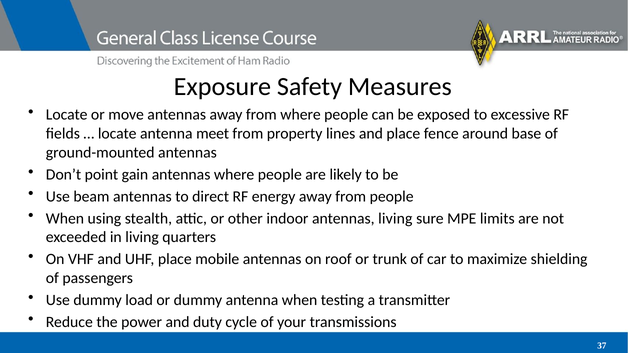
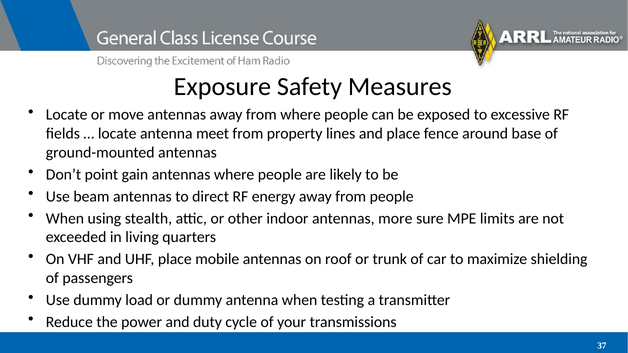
antennas living: living -> more (395, 218)
